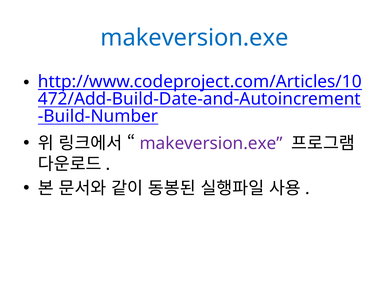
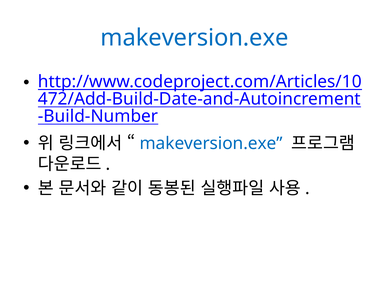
makeversion.exe colour: purple -> blue (211, 143)
